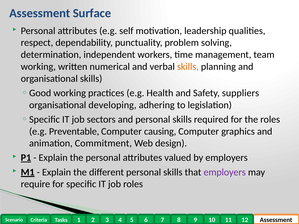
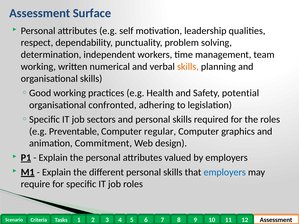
suppliers: suppliers -> potential (241, 93)
developing: developing -> confronted (112, 105)
causing: causing -> regular (160, 131)
employers colour: purple -> blue (225, 172)
